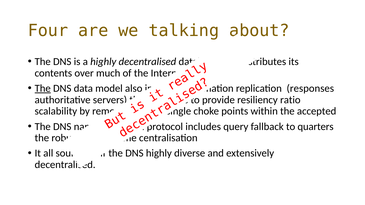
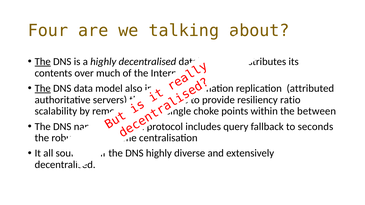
The underline: none -> present (43, 62)
responses: responses -> attributed (310, 88)
accepted: accepted -> between (317, 111)
quarters: quarters -> seconds (315, 127)
